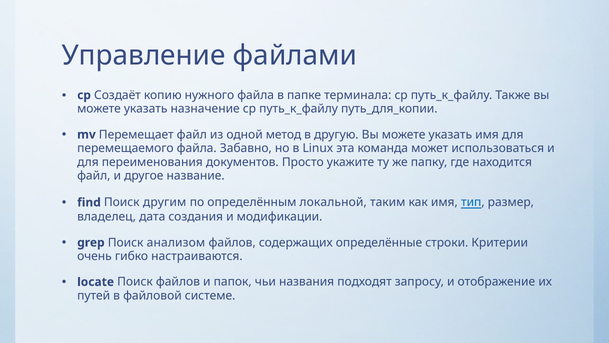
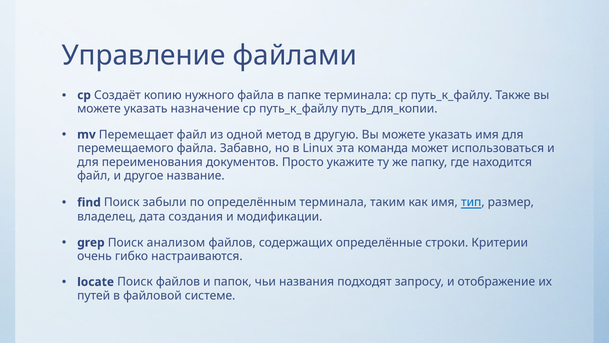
другим: другим -> забыли (165, 202)
определённым локальной: локальной -> терминала (333, 202)
